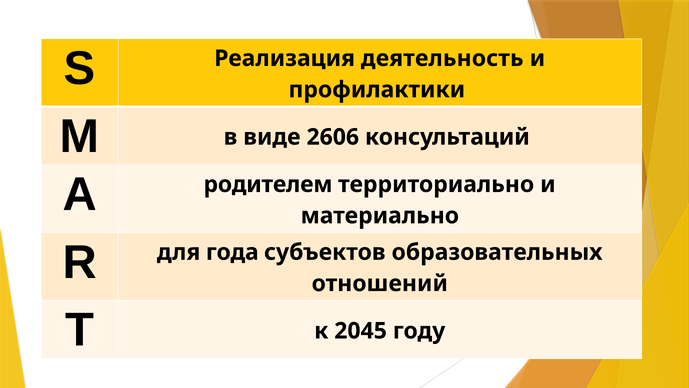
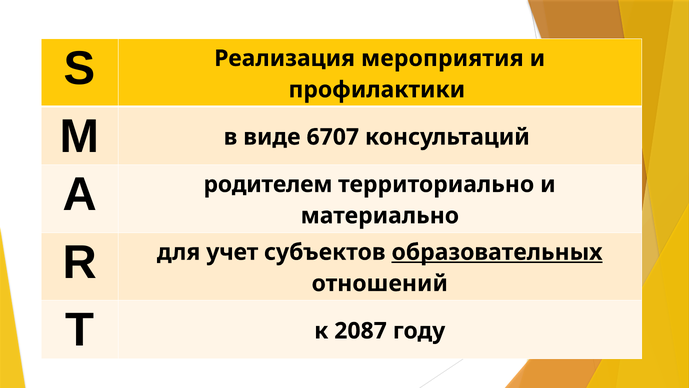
деятельность: деятельность -> мероприятия (442, 58)
2606: 2606 -> 6707 (333, 137)
года: года -> учет (232, 252)
образовательных underline: none -> present (497, 252)
2045: 2045 -> 2087 (361, 331)
